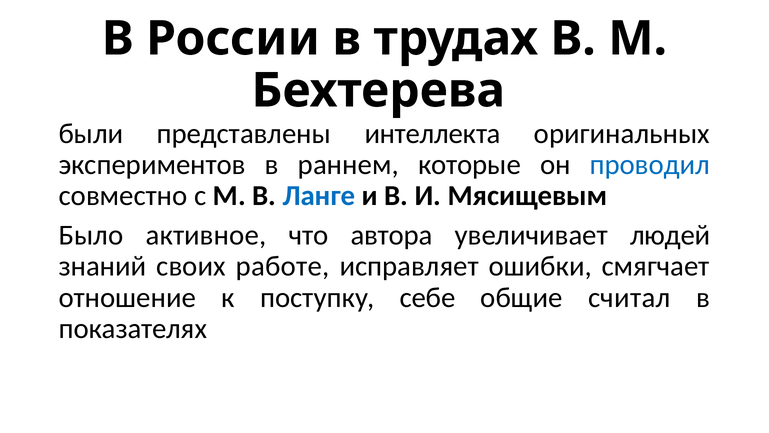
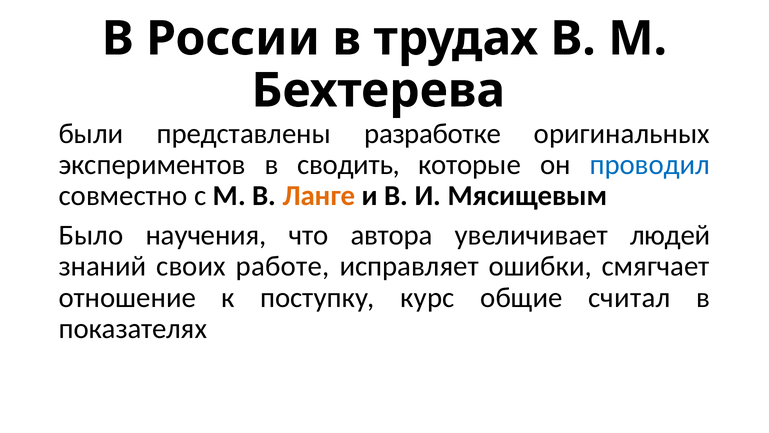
интеллекта: интеллекта -> разработке (433, 133)
раннем: раннем -> сводить (349, 165)
Ланге colour: blue -> orange (319, 196)
активное: активное -> научения (206, 235)
себе: себе -> курс (427, 297)
